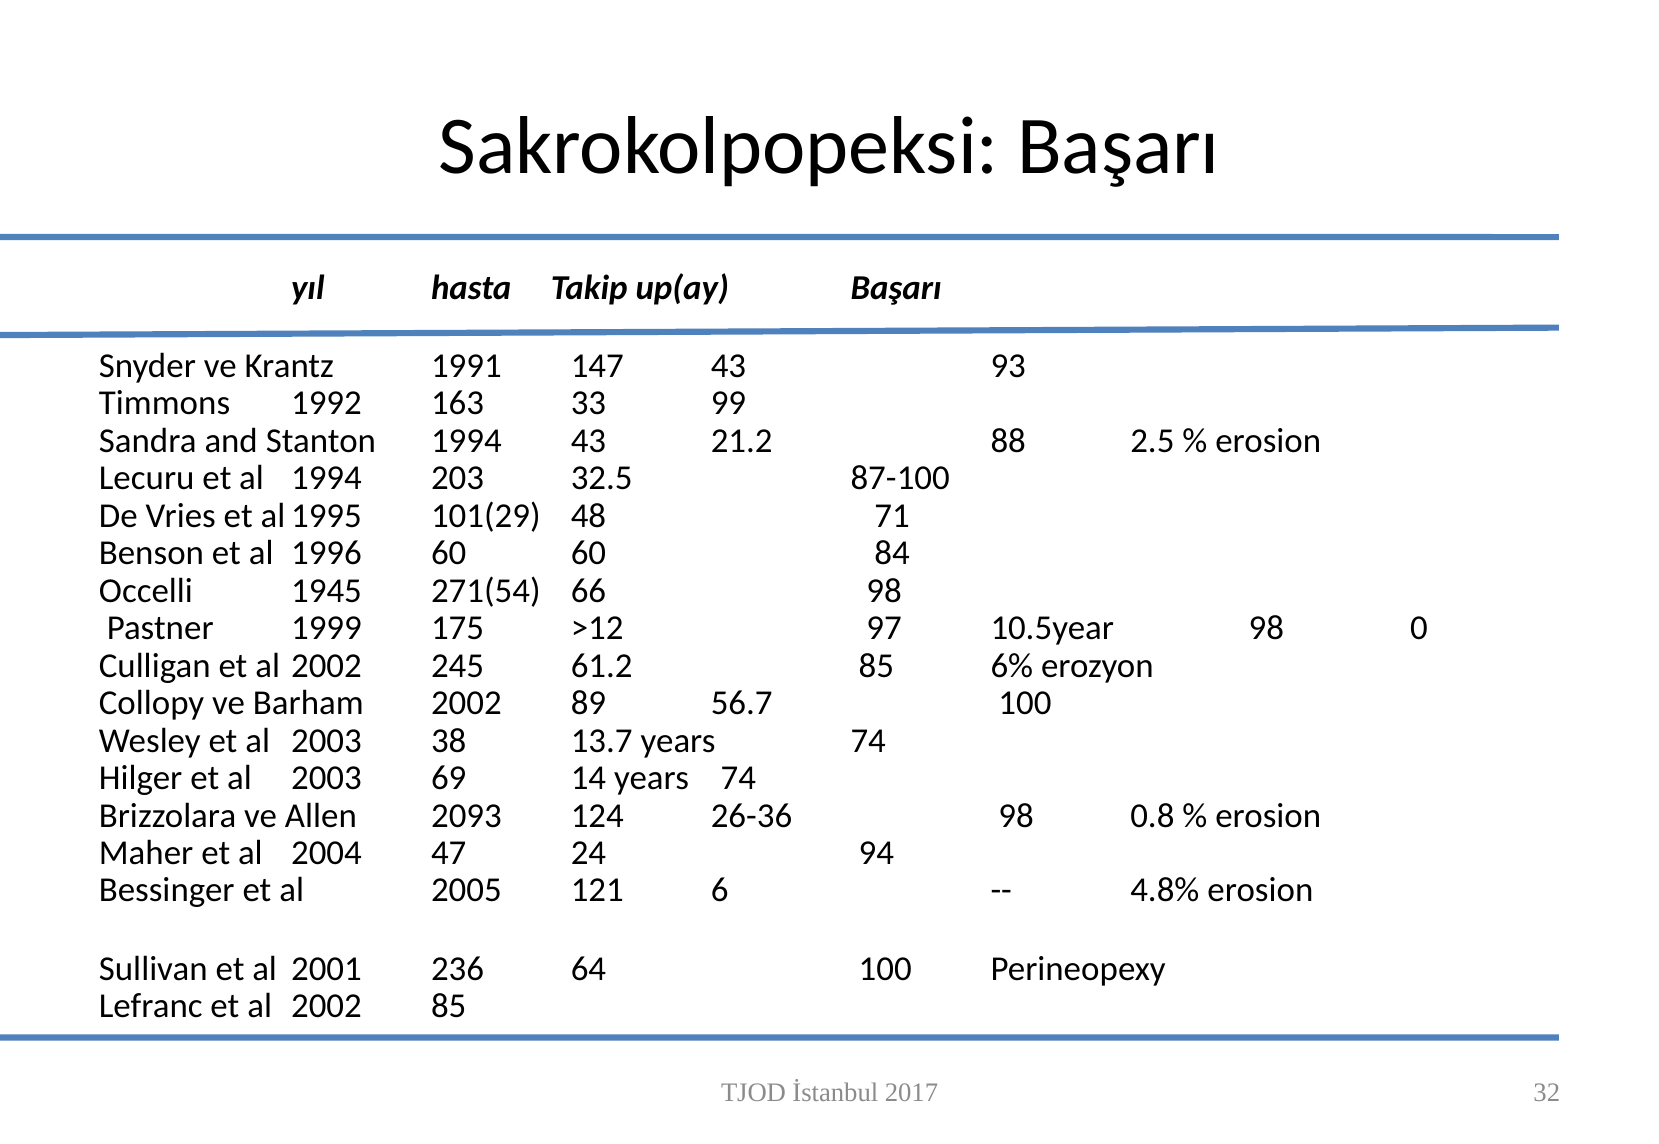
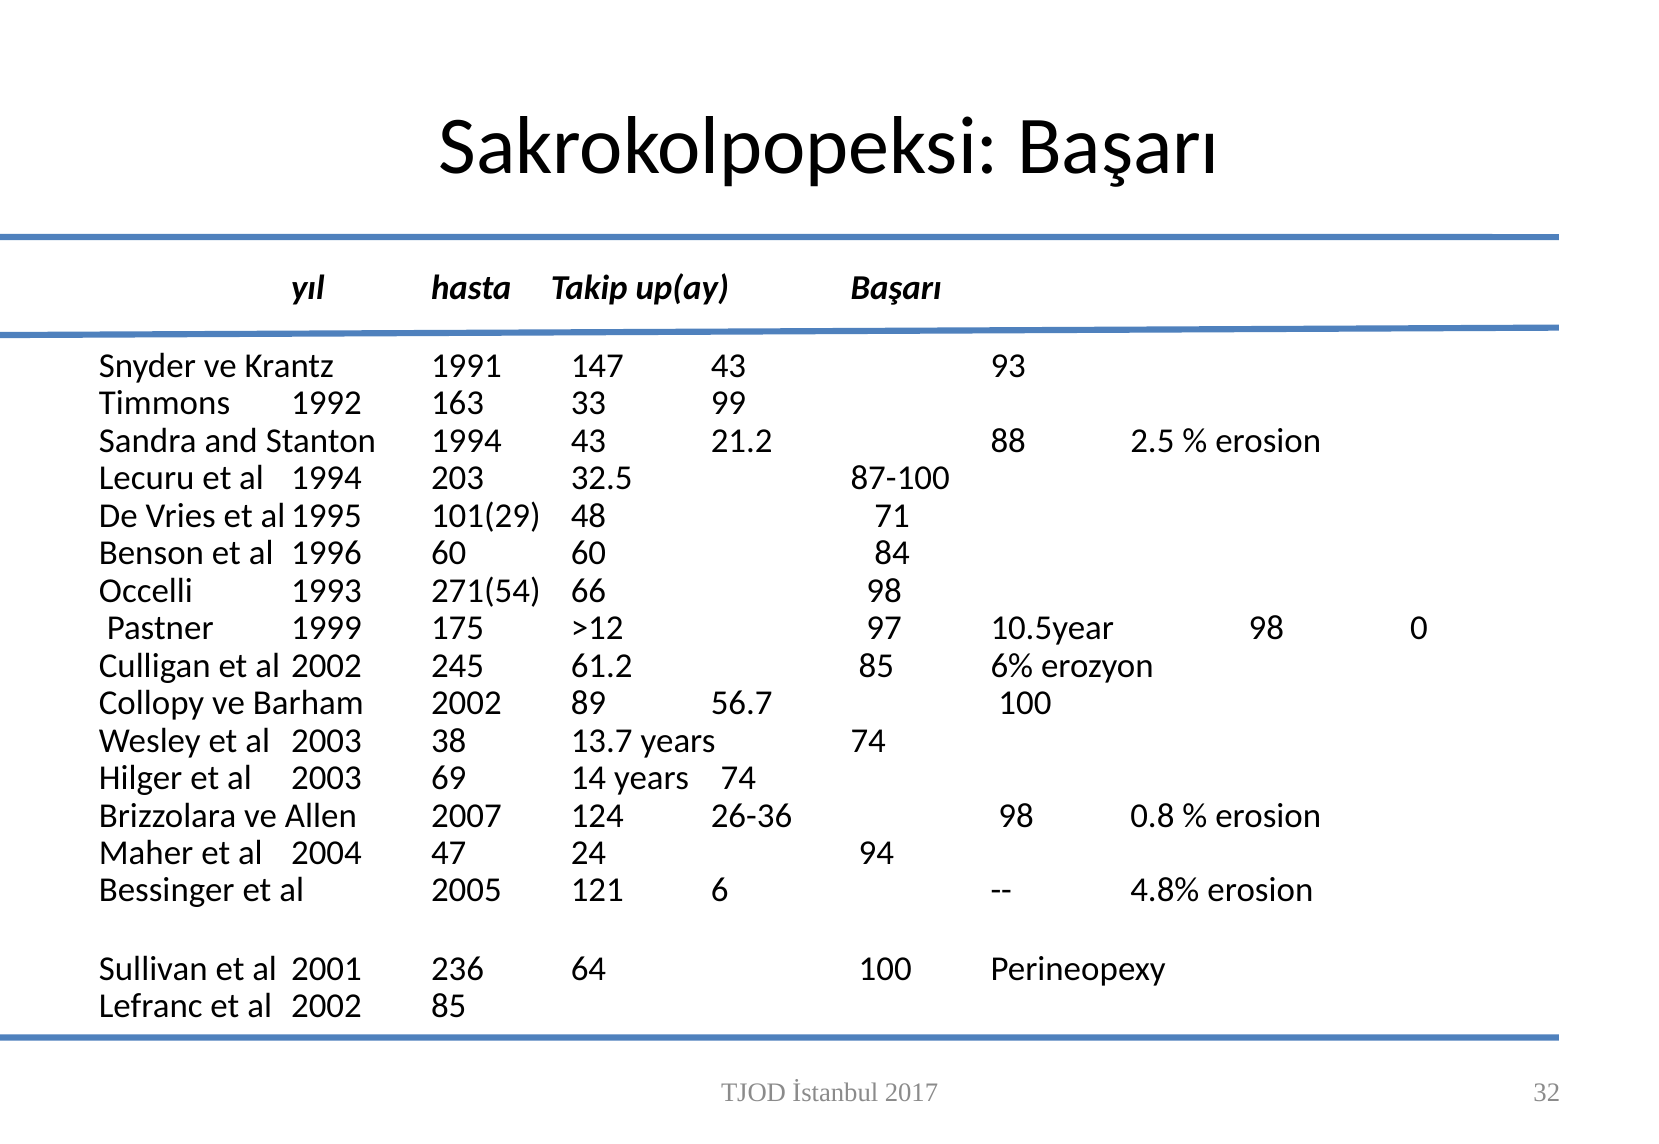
1945: 1945 -> 1993 (327, 591)
2093: 2093 -> 2007 (466, 815)
